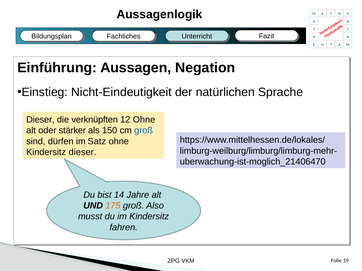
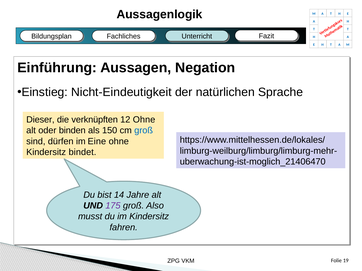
stärker: stärker -> binden (72, 131)
Satz: Satz -> Eine (97, 142)
Kindersitz dieser: dieser -> bindet (83, 152)
175 colour: orange -> purple (113, 206)
